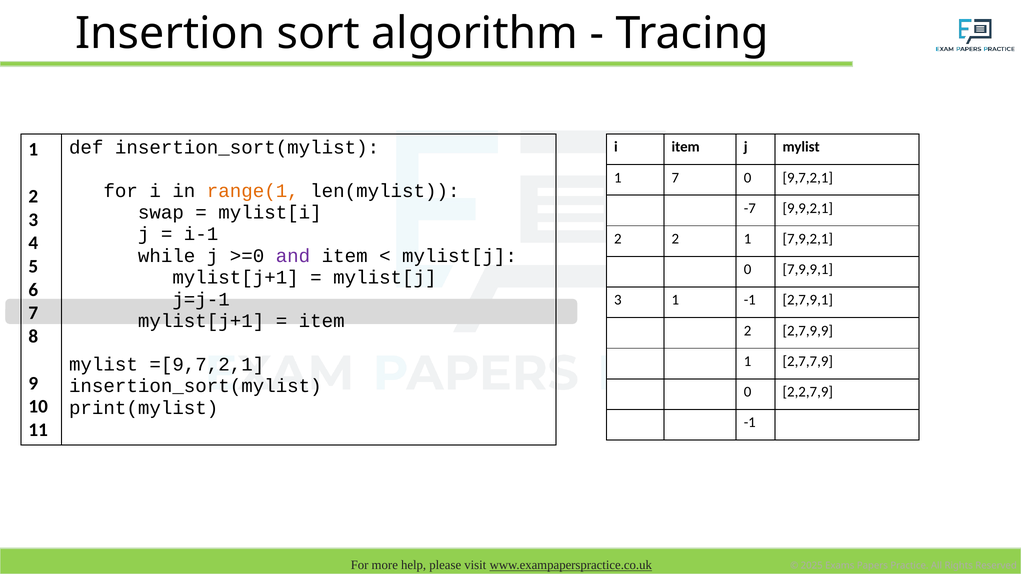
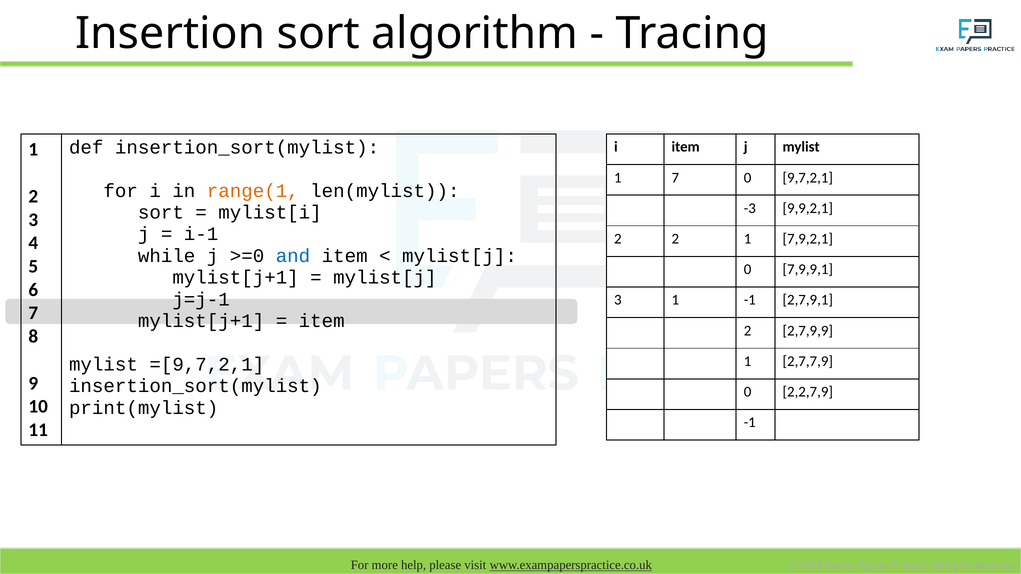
-7: -7 -> -3 (750, 208)
swap: swap -> sort (161, 213)
and colour: purple -> blue (293, 256)
